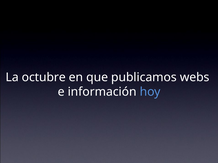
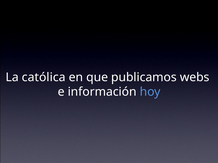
octubre: octubre -> católica (44, 78)
